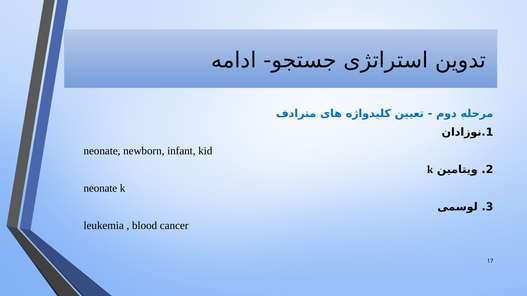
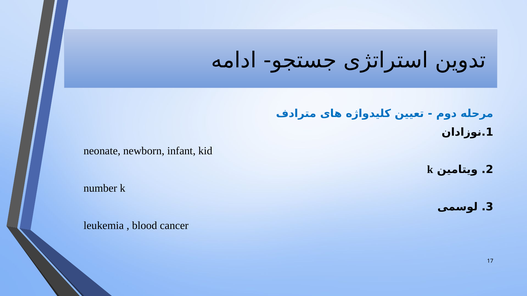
neonate: neonate -> number (100, 188)
